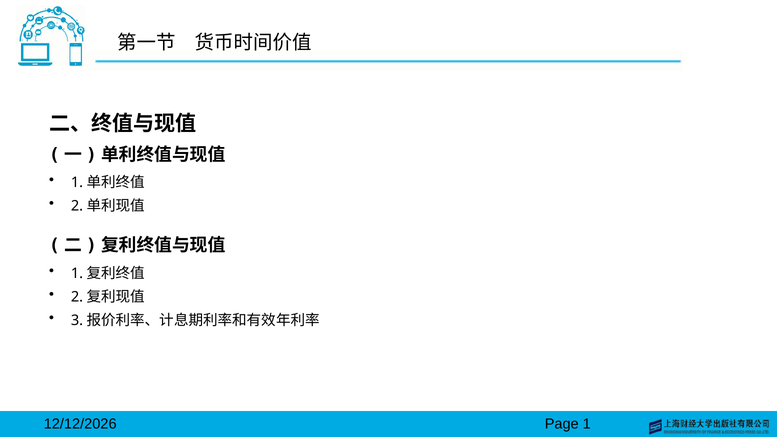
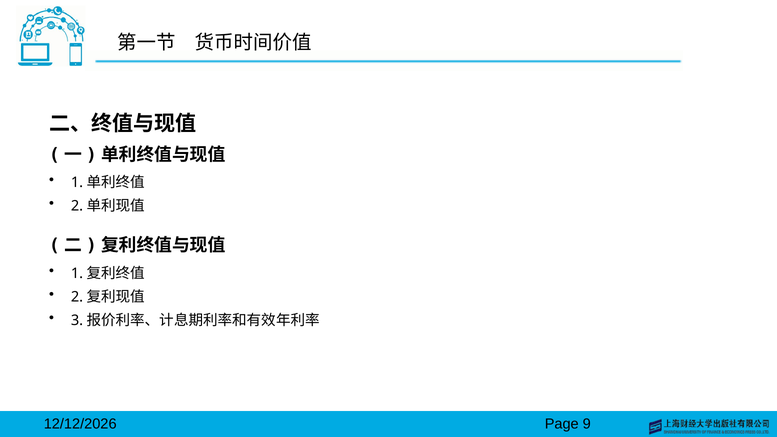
1: 1 -> 9 (587, 424)
